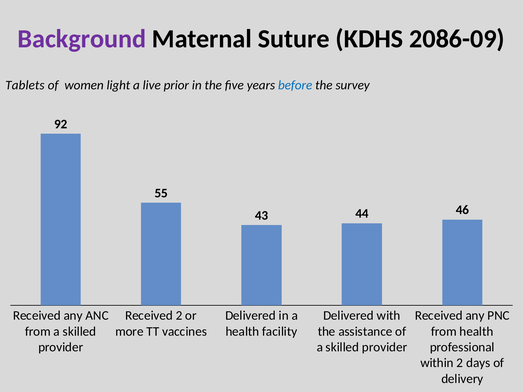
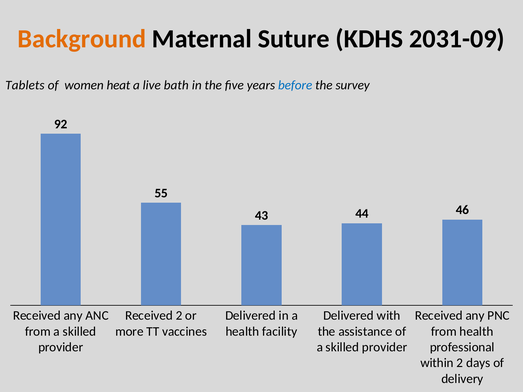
Background colour: purple -> orange (82, 39)
2086-09: 2086-09 -> 2031-09 (457, 39)
light: light -> heat (118, 85)
prior: prior -> bath (176, 85)
